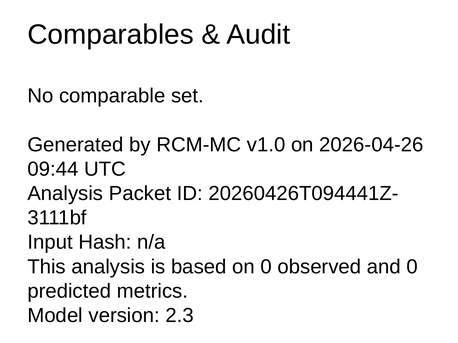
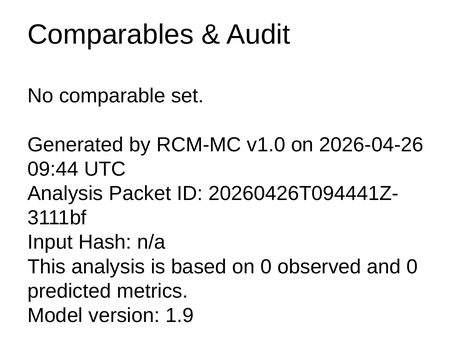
2.3: 2.3 -> 1.9 (180, 316)
